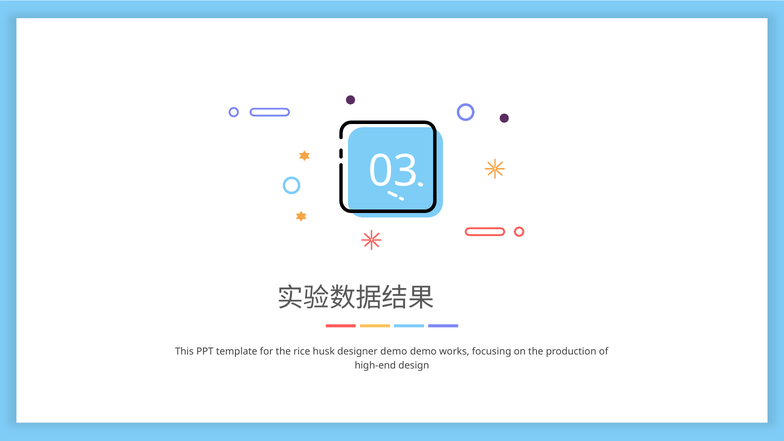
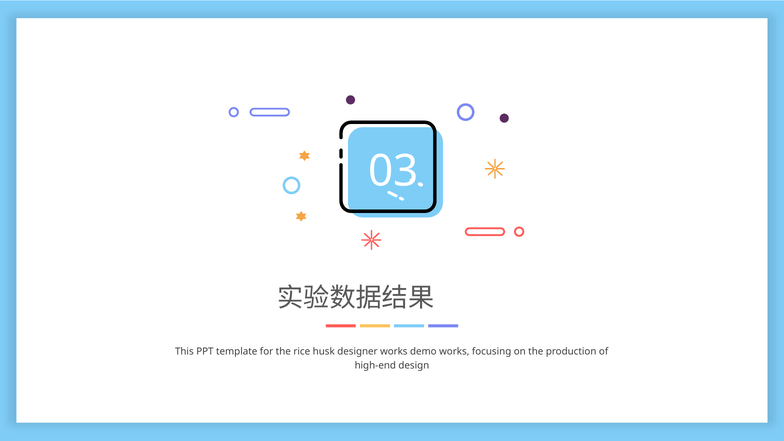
designer demo: demo -> works (394, 351)
